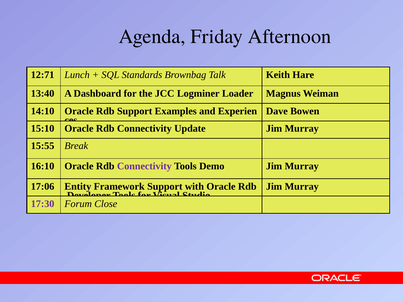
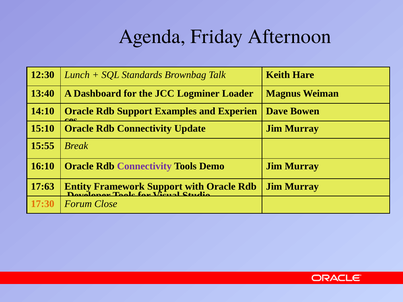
12:71: 12:71 -> 12:30 (43, 75)
17:06: 17:06 -> 17:63 (43, 187)
17:30 colour: purple -> orange (43, 204)
